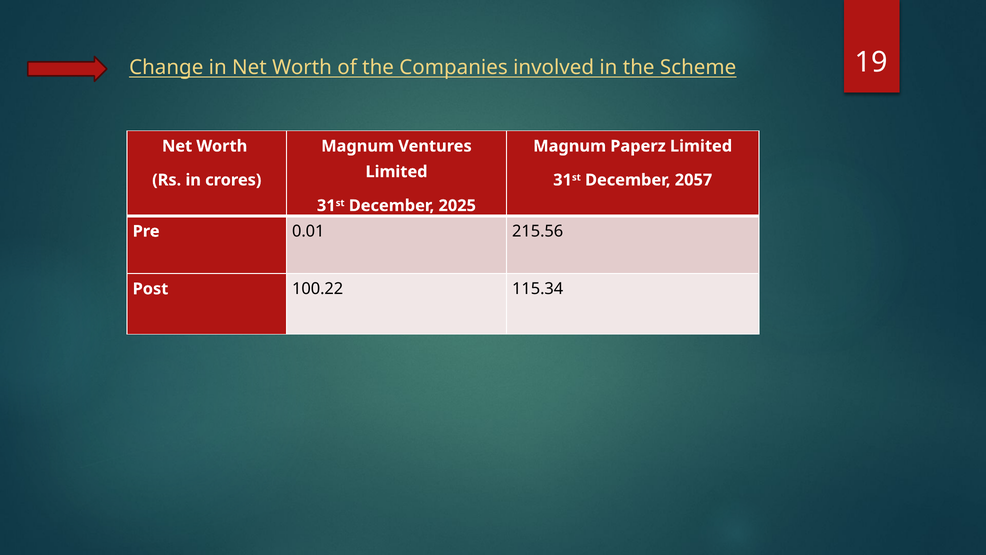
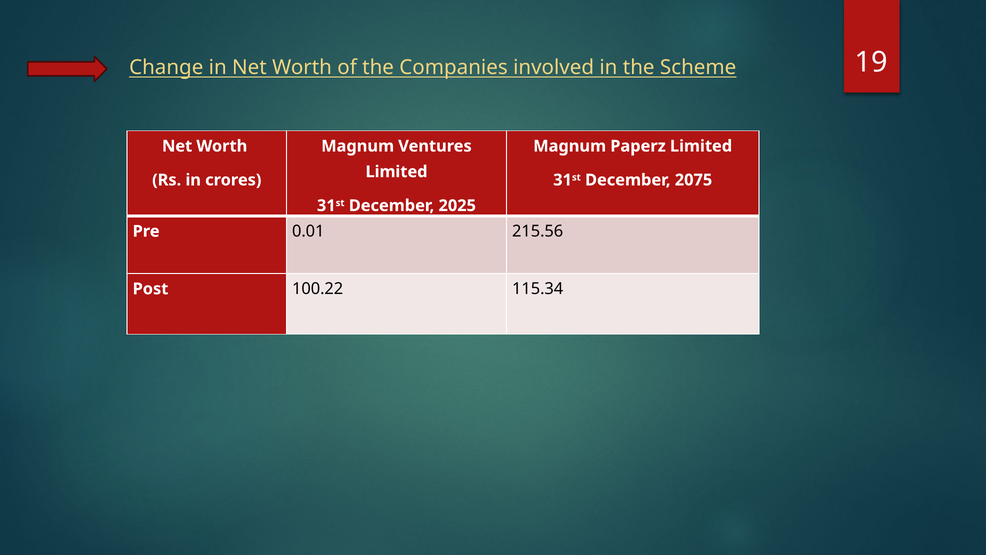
2057: 2057 -> 2075 (694, 180)
